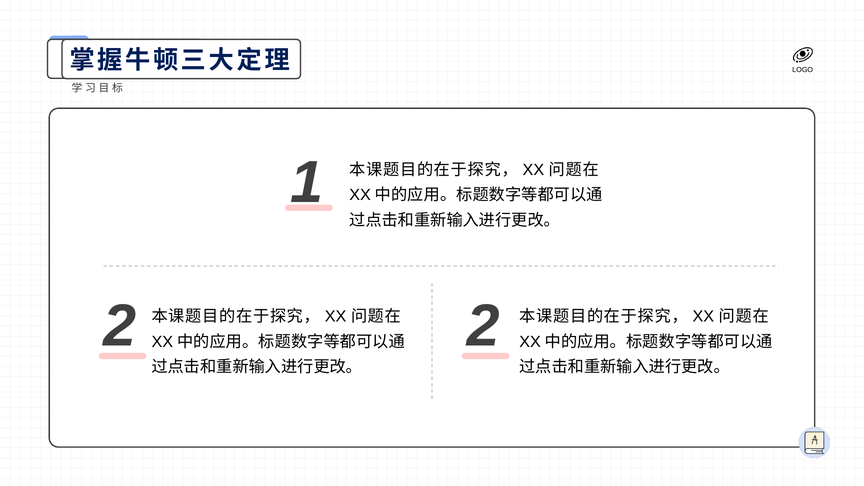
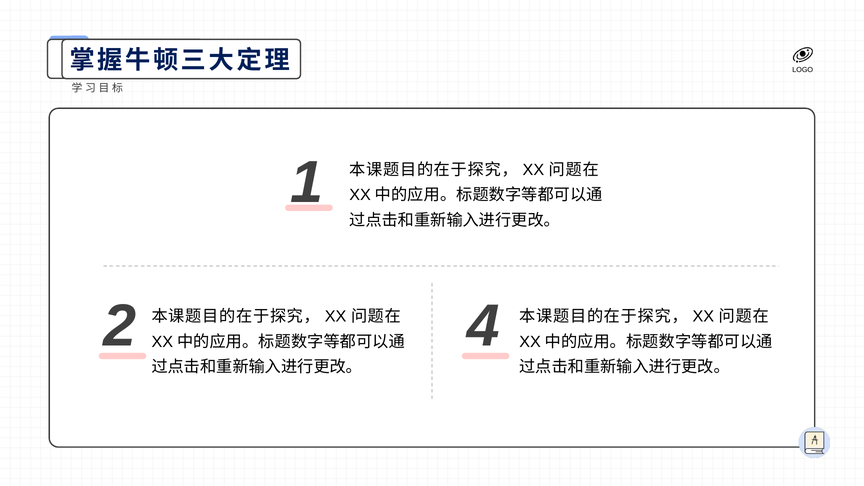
2 2: 2 -> 4 (483, 326)
